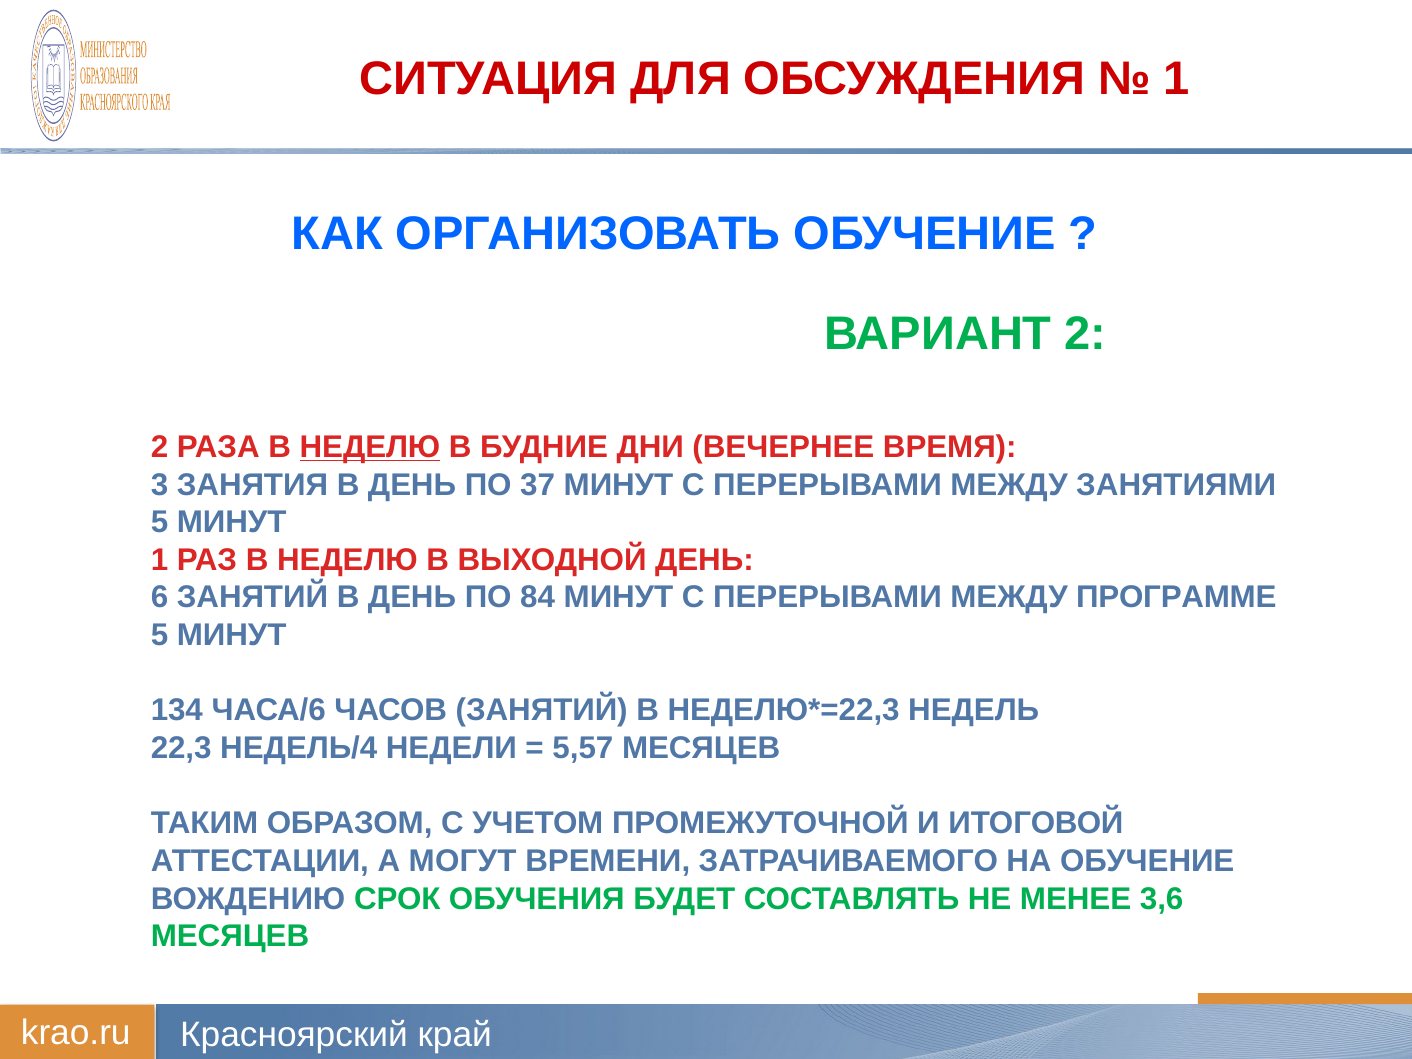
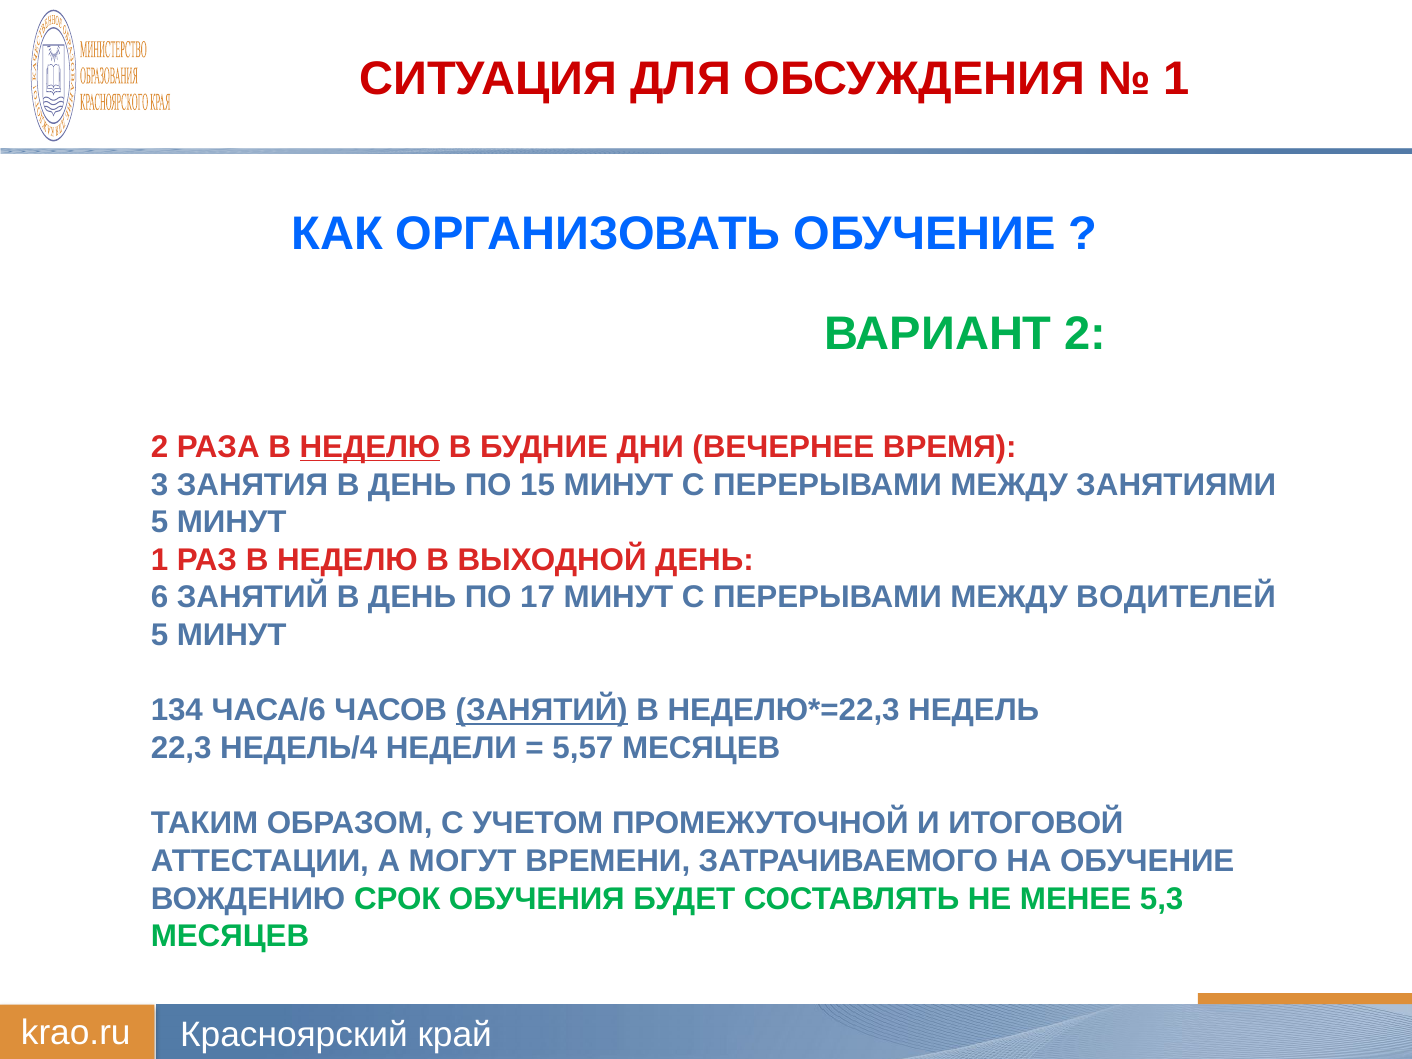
37: 37 -> 15 (538, 485)
84: 84 -> 17 (538, 598)
ПРОГРАММЕ: ПРОГРАММЕ -> ВОДИТЕЛЕЙ (1176, 598)
ЗАНЯТИЙ underline: none -> present (542, 710)
3,6: 3,6 -> 5,3 (1162, 899)
